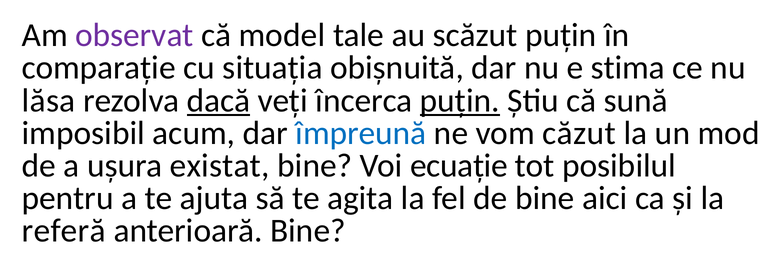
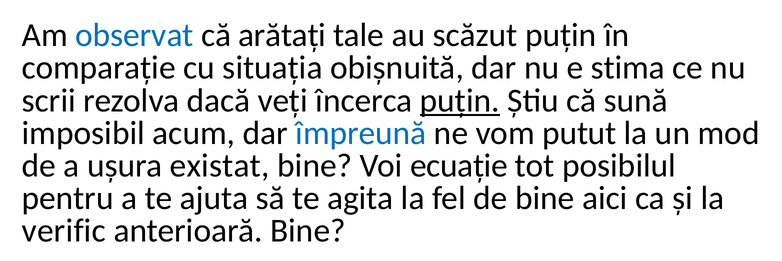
observat colour: purple -> blue (134, 35)
model: model -> arătați (282, 35)
lăsa: lăsa -> scrii (49, 100)
dacă underline: present -> none (219, 100)
căzut: căzut -> putut (579, 133)
referă: referă -> verific (64, 231)
